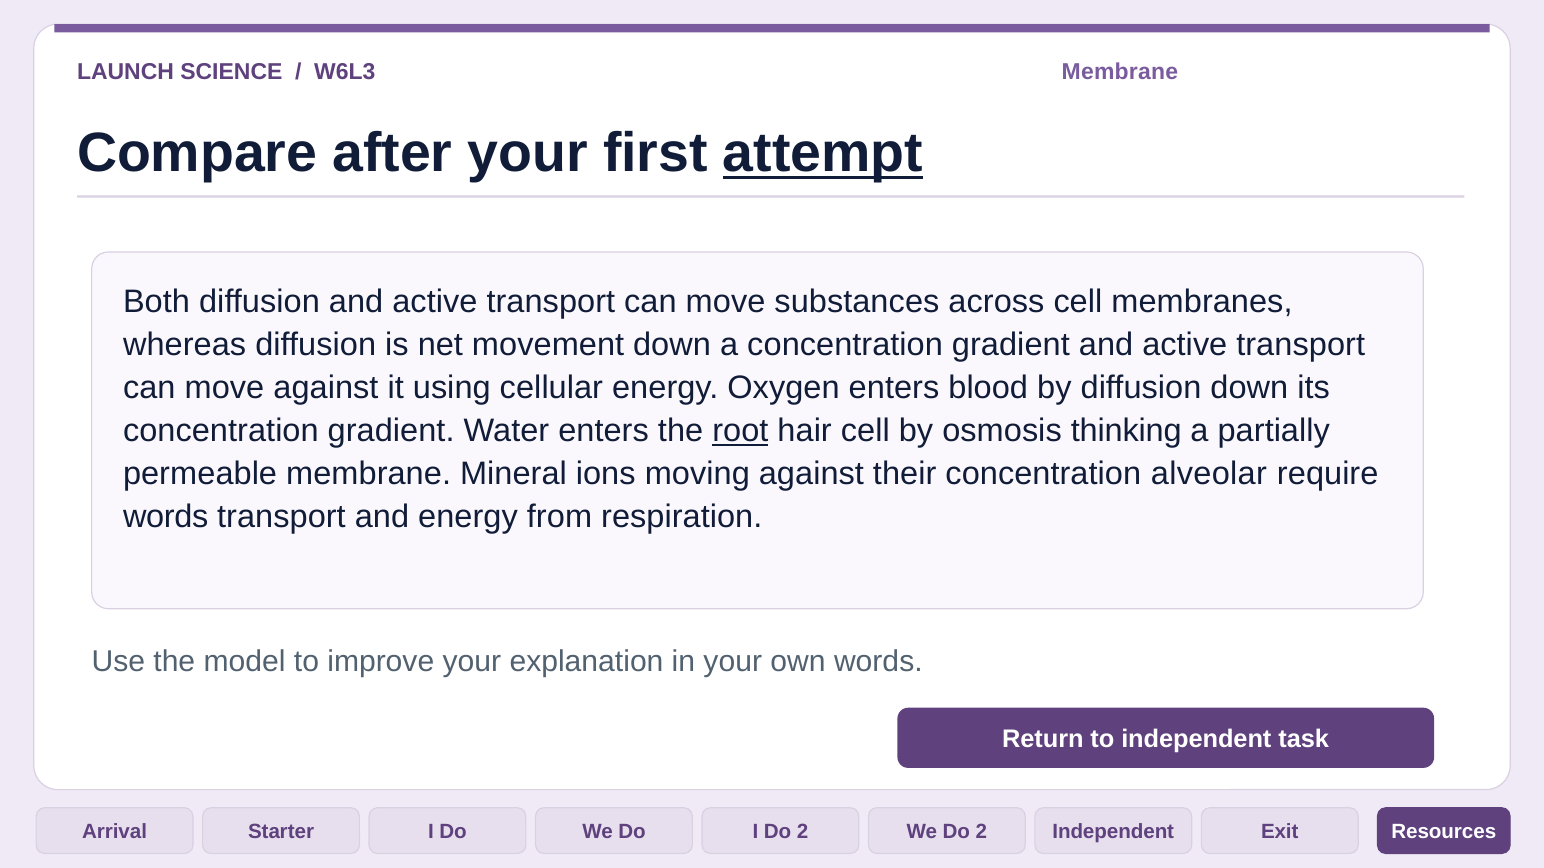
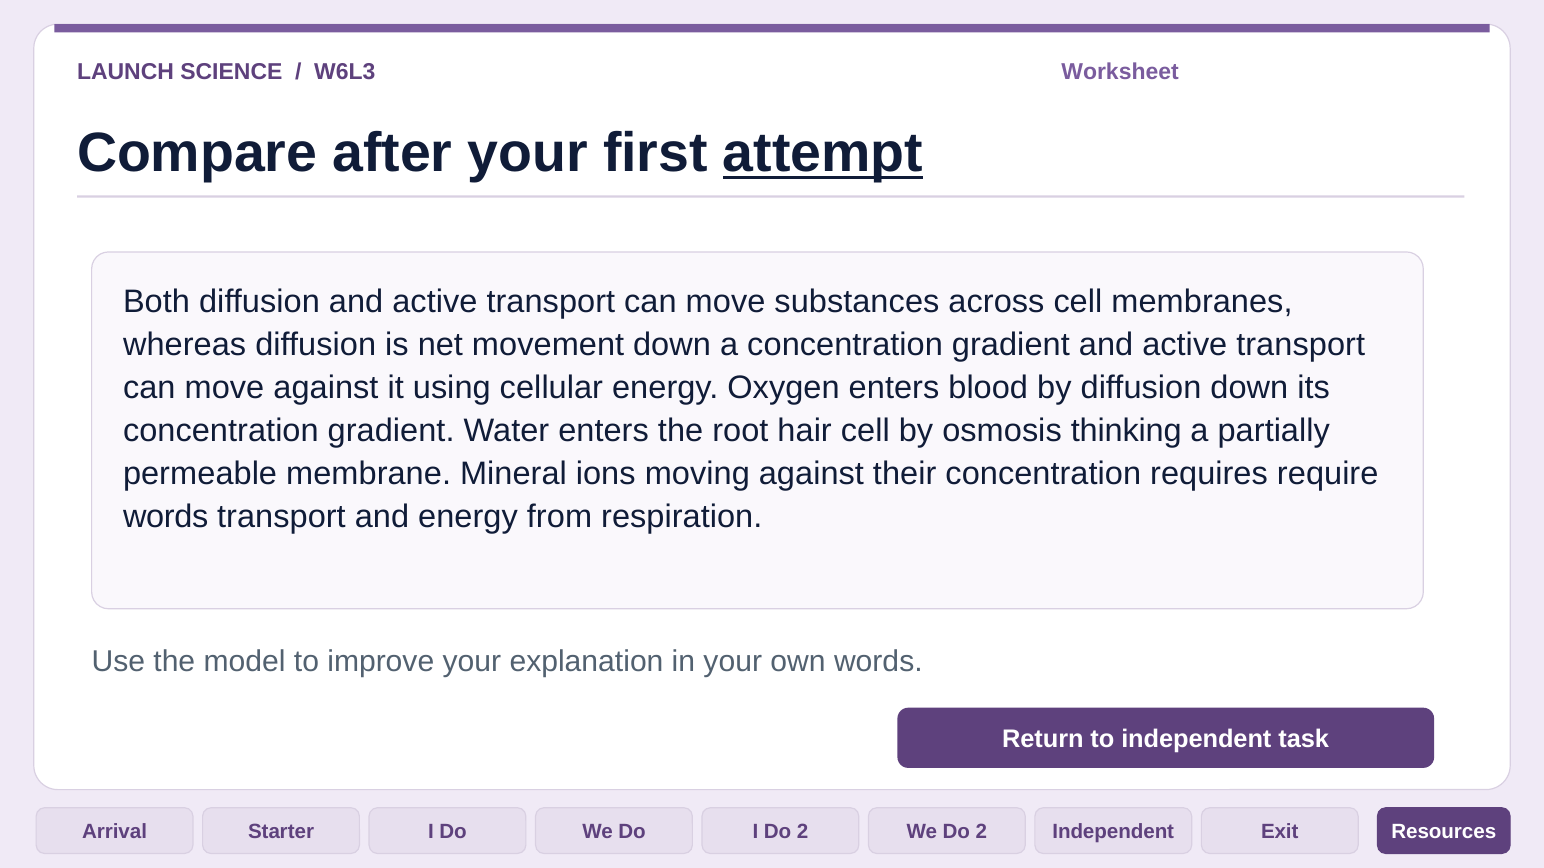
W6L3 Membrane: Membrane -> Worksheet (1120, 72)
root underline: present -> none (740, 431)
alveolar: alveolar -> requires (1209, 474)
